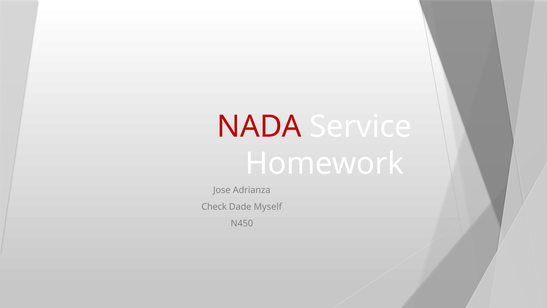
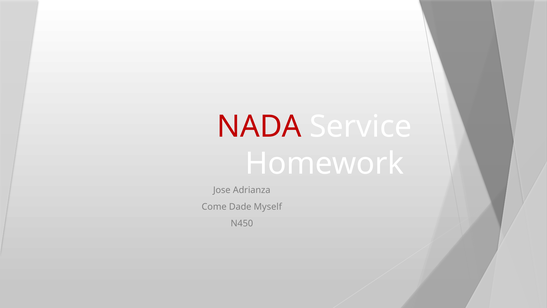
Check: Check -> Come (214, 207)
